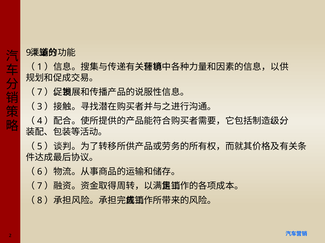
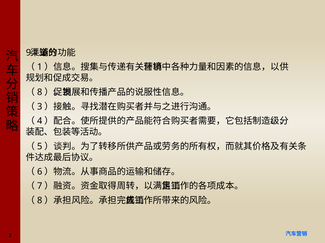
7: 7 -> 8 (40, 93)
